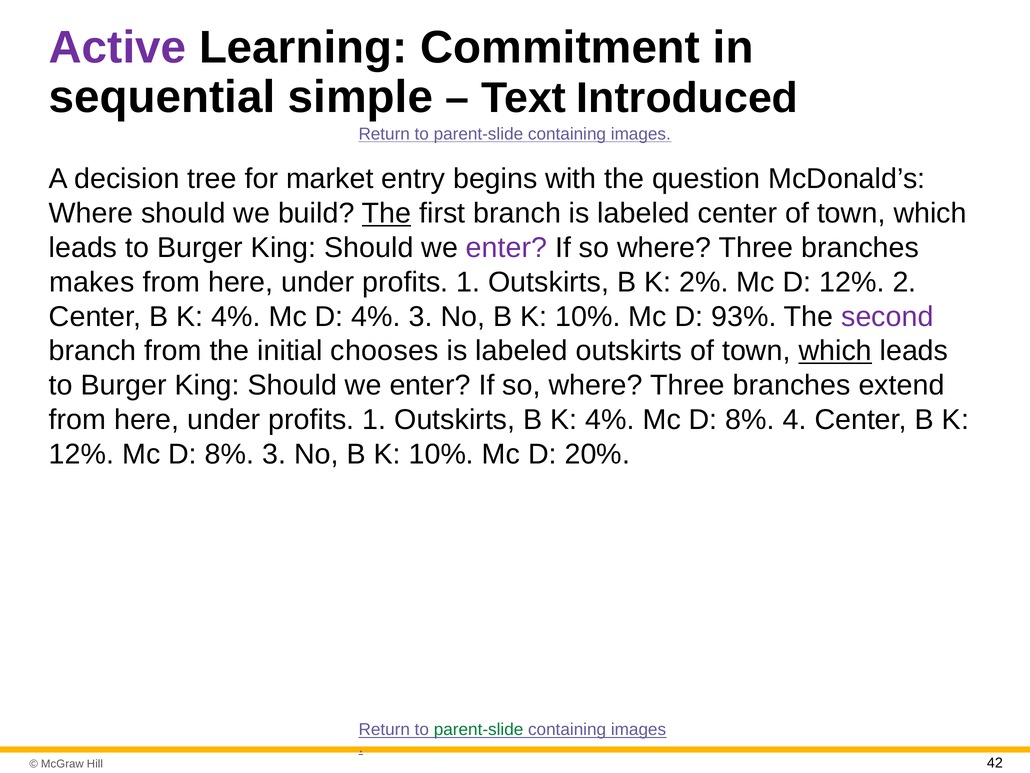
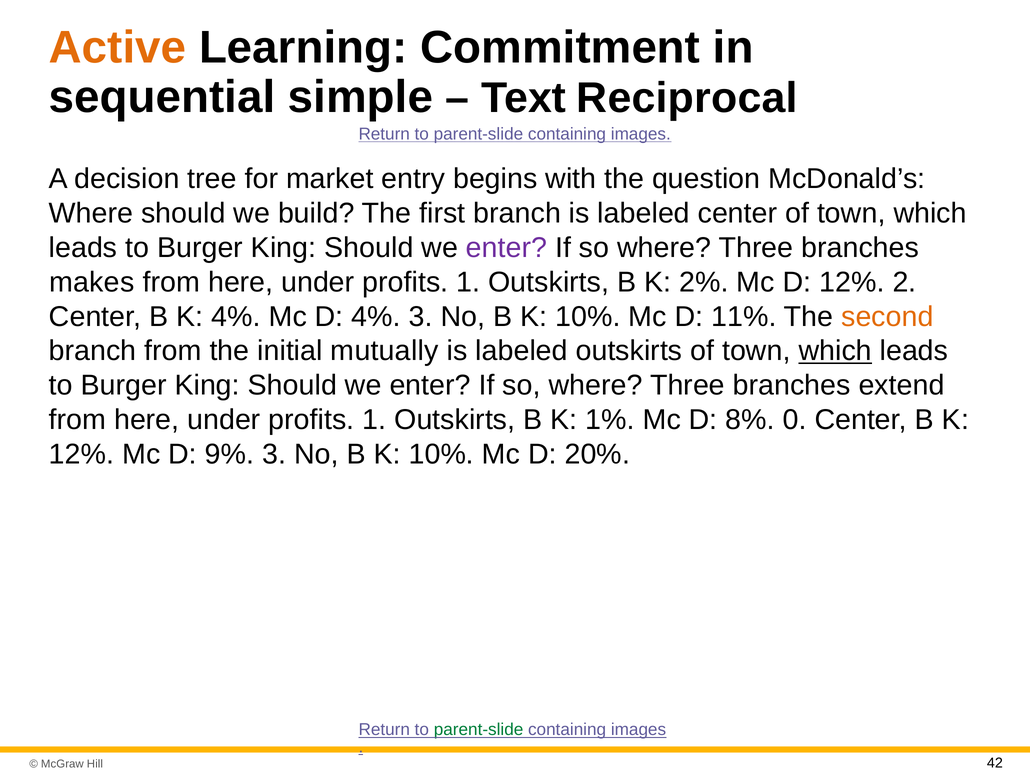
Active colour: purple -> orange (118, 48)
Introduced: Introduced -> Reciprocal (687, 98)
The underline: present -> none (387, 213)
93%: 93% -> 11% (744, 316)
second colour: purple -> orange (887, 316)
chooses: chooses -> mutually (385, 351)
Outskirts B K 4%: 4% -> 1% (610, 420)
4: 4 -> 0 (795, 420)
12% Mc D 8%: 8% -> 9% (230, 454)
